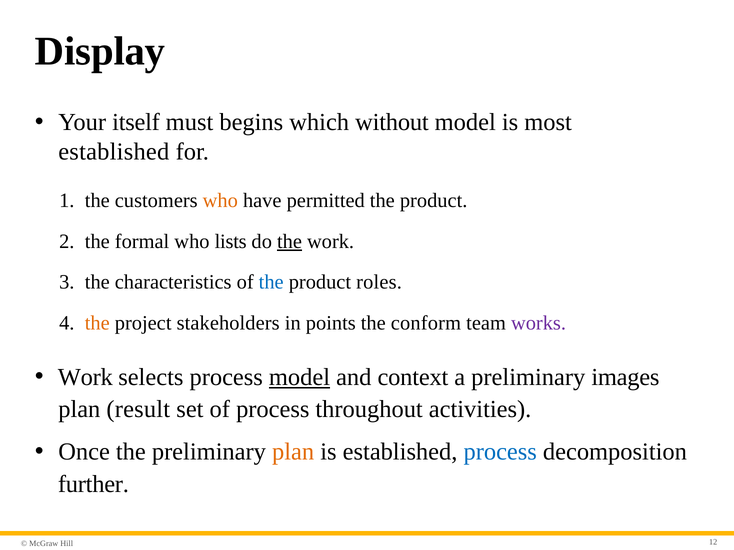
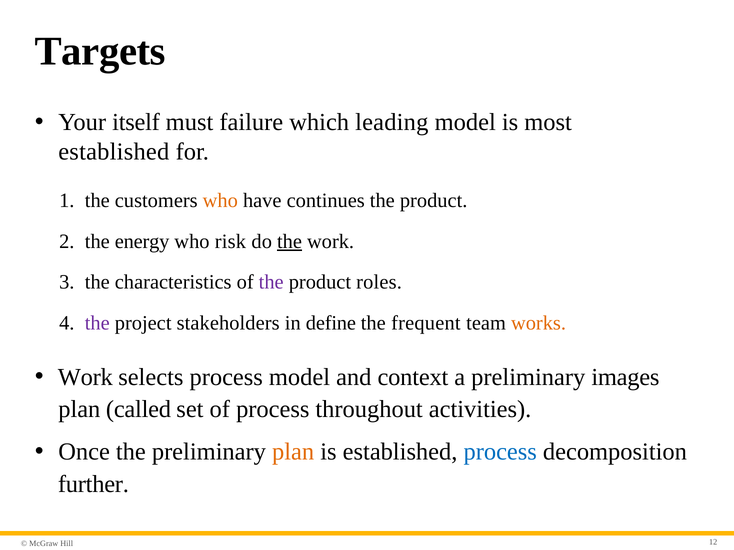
Display: Display -> Targets (100, 51)
begins: begins -> failure (251, 123)
without: without -> leading (392, 123)
permitted: permitted -> continues (326, 201)
formal: formal -> energy (142, 242)
lists: lists -> risk (230, 242)
the colour: blue -> purple (271, 282)
the colour: orange -> purple (97, 323)
points: points -> define (331, 323)
conform: conform -> frequent (426, 323)
works colour: purple -> orange (539, 323)
model underline: present -> none (300, 377)
result: result -> called (138, 410)
